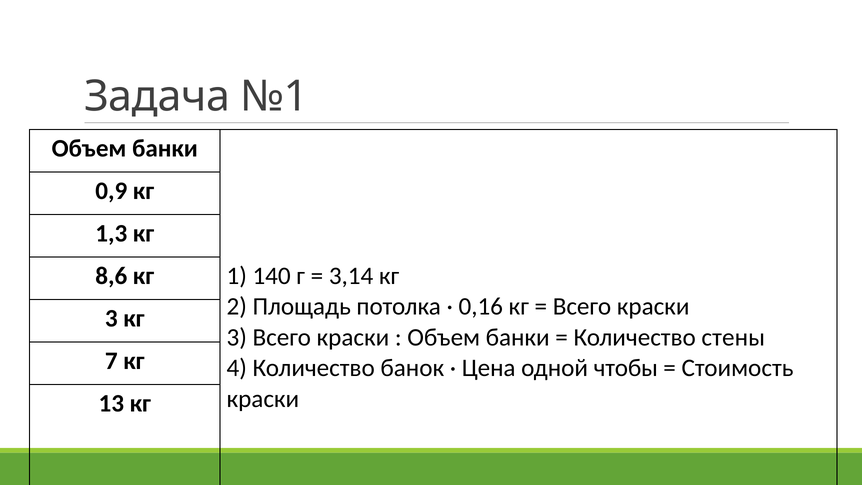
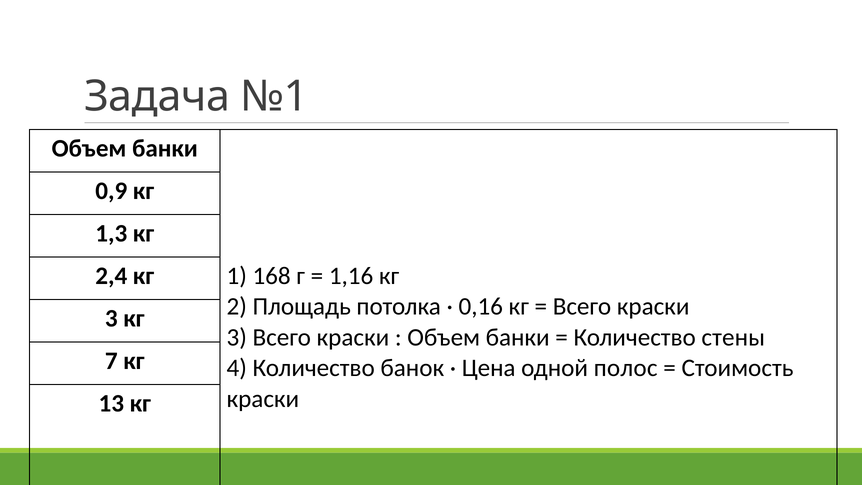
8,6: 8,6 -> 2,4 (111, 276)
140: 140 -> 168 (272, 276)
3,14: 3,14 -> 1,16 (351, 276)
чтобы: чтобы -> полос (626, 368)
